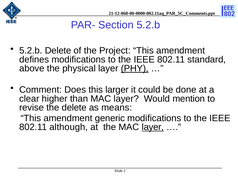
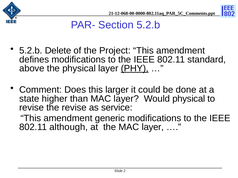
clear: clear -> state (29, 99)
Would mention: mention -> physical (189, 99)
the delete: delete -> revise (74, 108)
means: means -> service (117, 108)
layer underline: present -> none (153, 127)
